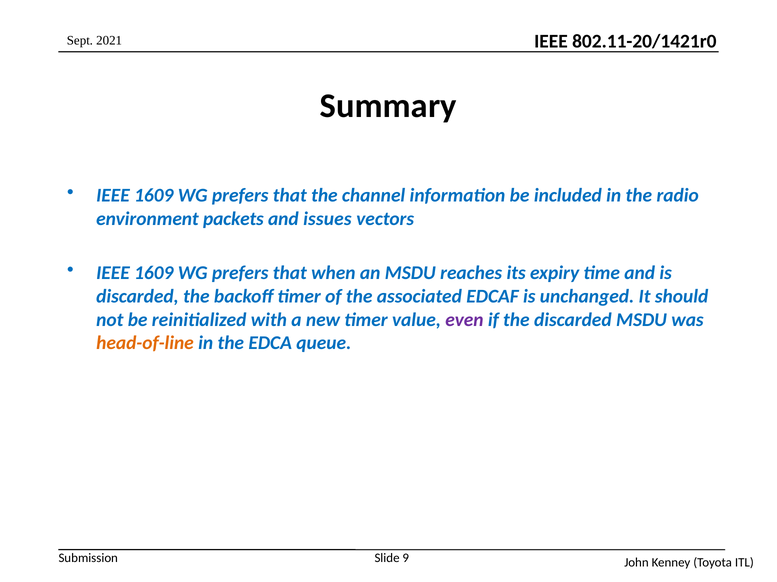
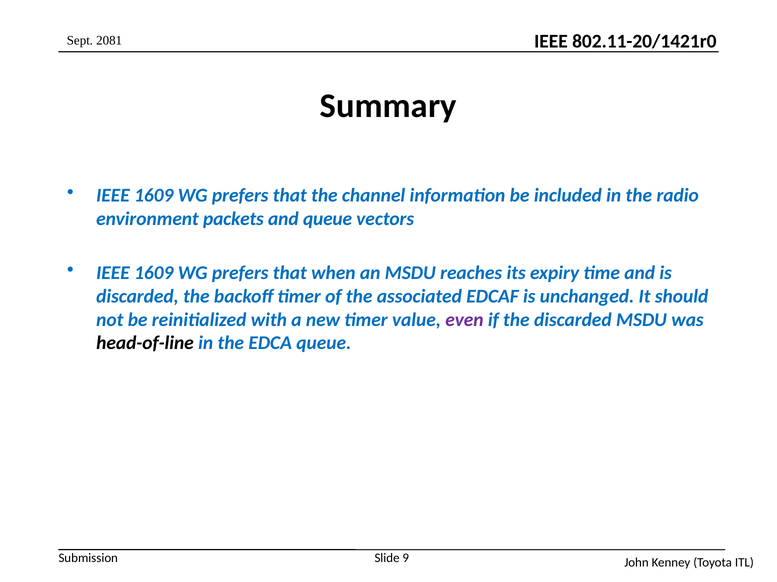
2021: 2021 -> 2081 (109, 41)
and issues: issues -> queue (328, 219)
head-of-line colour: orange -> black (145, 343)
